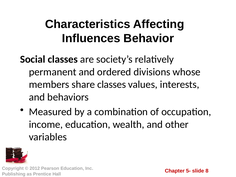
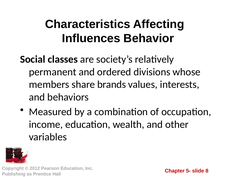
share classes: classes -> brands (112, 85)
